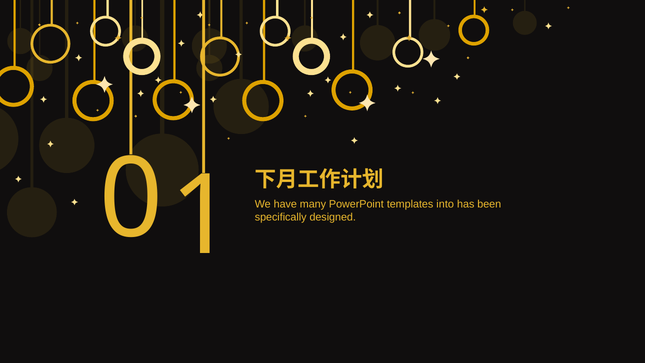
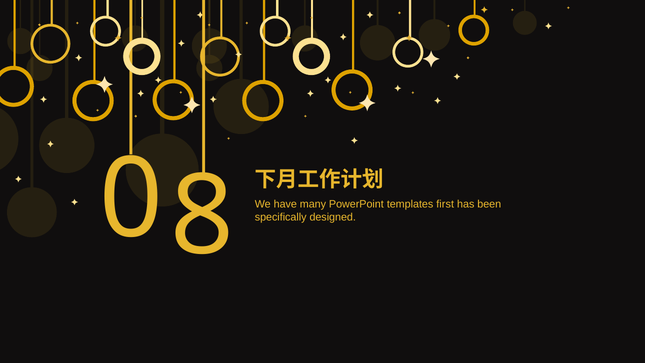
1: 1 -> 8 (202, 216)
into: into -> first (445, 204)
